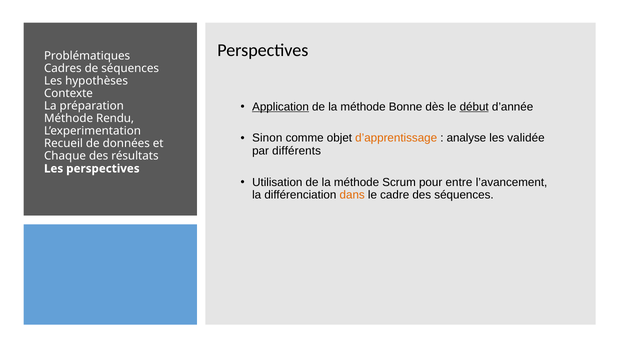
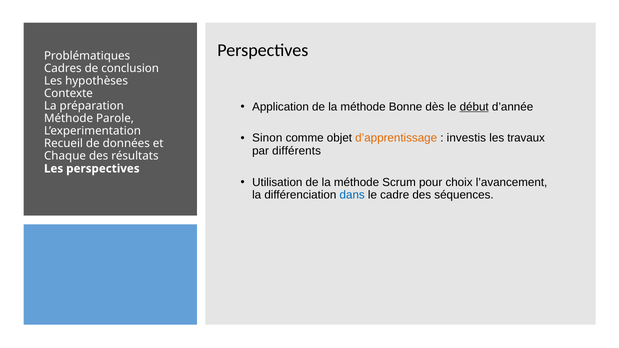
de séquences: séquences -> conclusion (130, 68)
Application underline: present -> none (281, 107)
Rendu: Rendu -> Parole (115, 119)
analyse: analyse -> investis (466, 138)
validée: validée -> travaux (526, 138)
entre: entre -> choix (459, 182)
dans colour: orange -> blue (352, 195)
